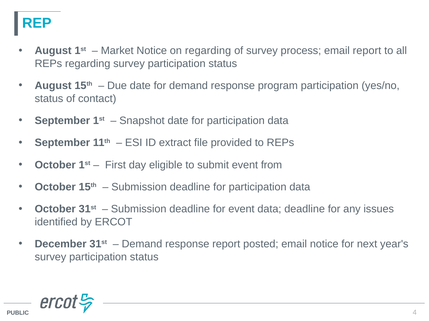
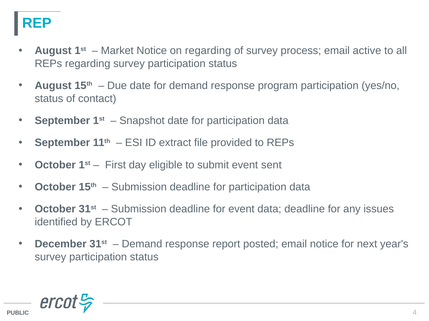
email report: report -> active (367, 51)
from: from -> sent (271, 165)
